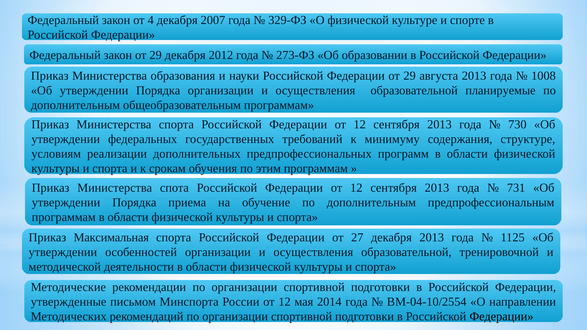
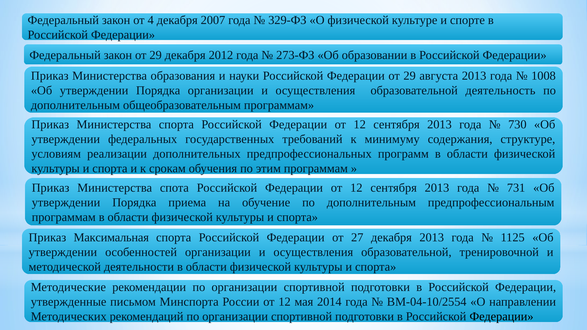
планируемые: планируемые -> деятельность (500, 91)
